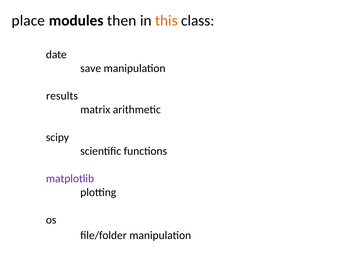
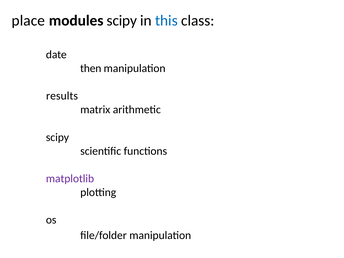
modules then: then -> scipy (122, 21)
this colour: orange -> blue (166, 21)
save: save -> then (91, 68)
